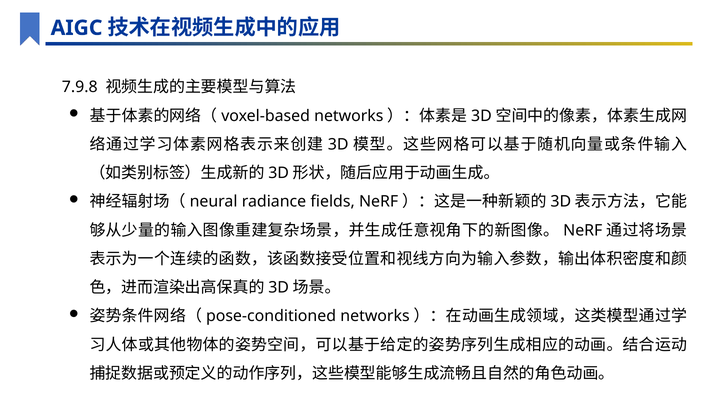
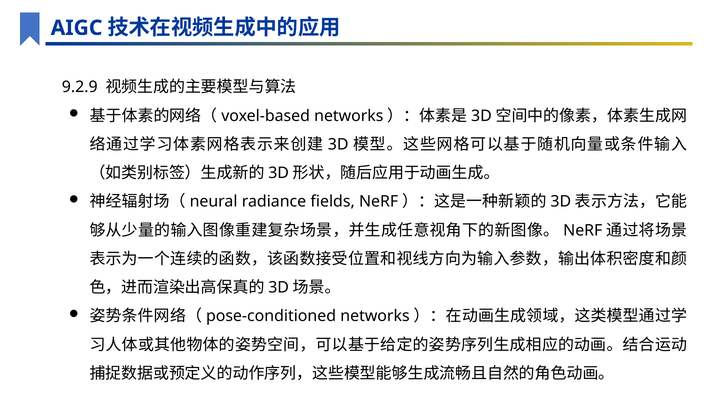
7.9.8: 7.9.8 -> 9.2.9 (80, 87)
